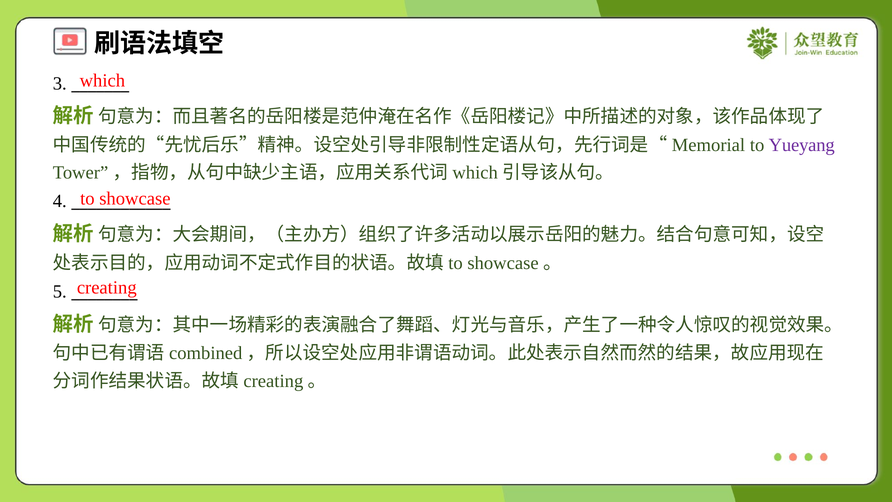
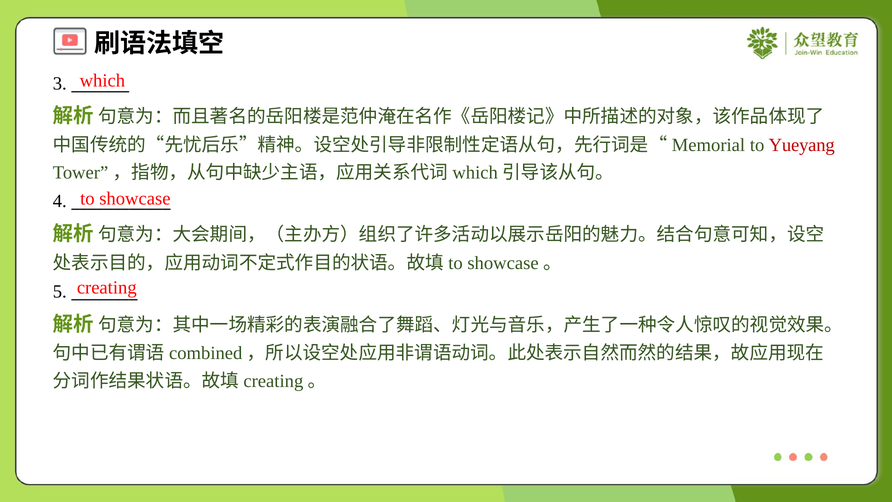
Yueyang colour: purple -> red (802, 145)
